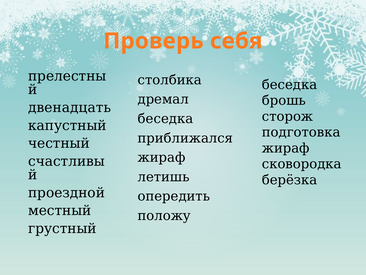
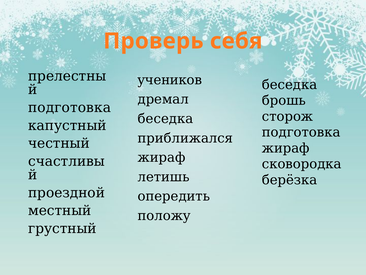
столбика: столбика -> yчeникoв (170, 80)
двeнaдцaть: двeнaдцaть -> подготовка (70, 107)
